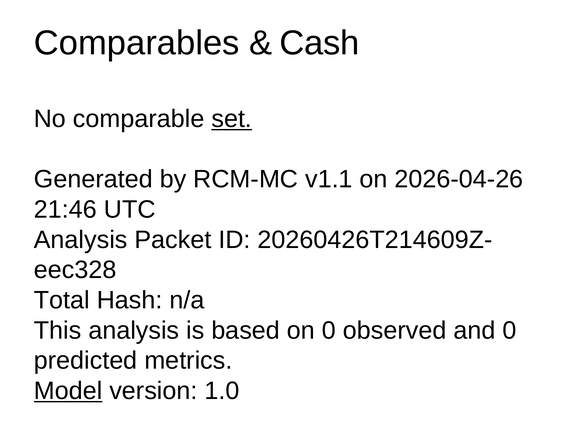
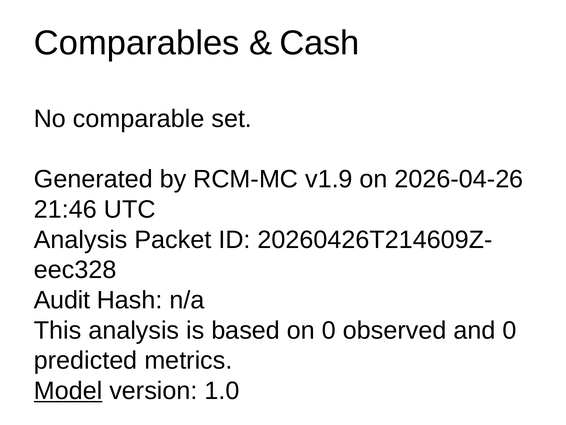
set underline: present -> none (232, 119)
v1.1: v1.1 -> v1.9 (329, 179)
Total: Total -> Audit (62, 300)
